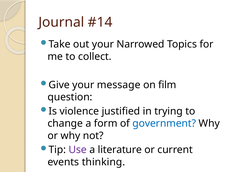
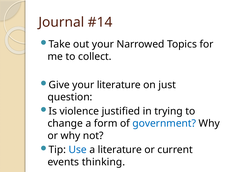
your message: message -> literature (119, 85)
film: film -> just (167, 85)
Use colour: purple -> blue (78, 150)
